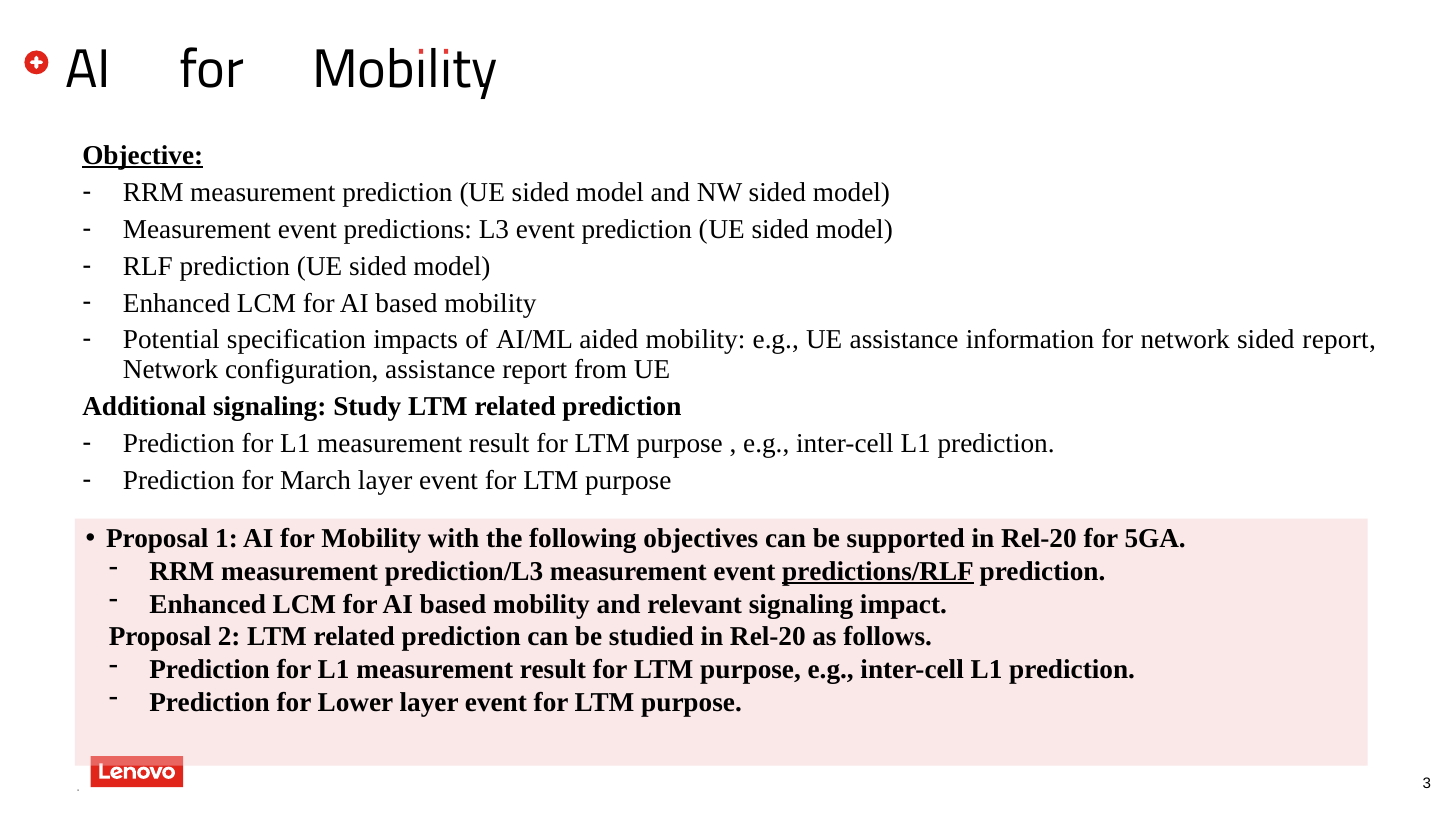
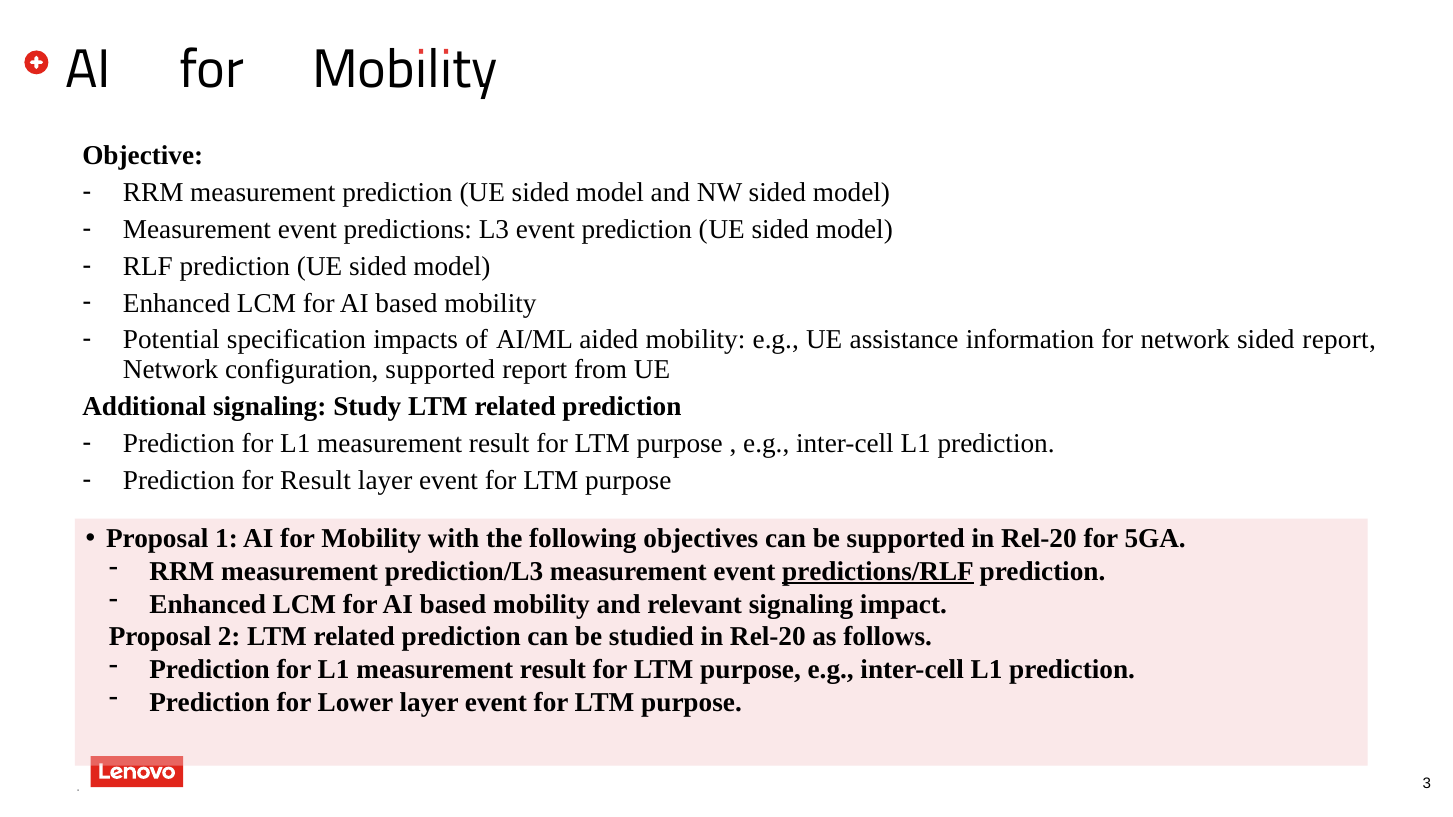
Objective underline: present -> none (143, 155)
configuration assistance: assistance -> supported (440, 370)
for March: March -> Result (315, 481)
